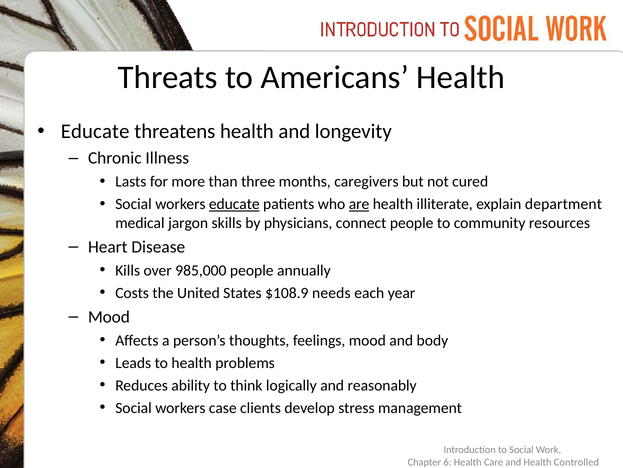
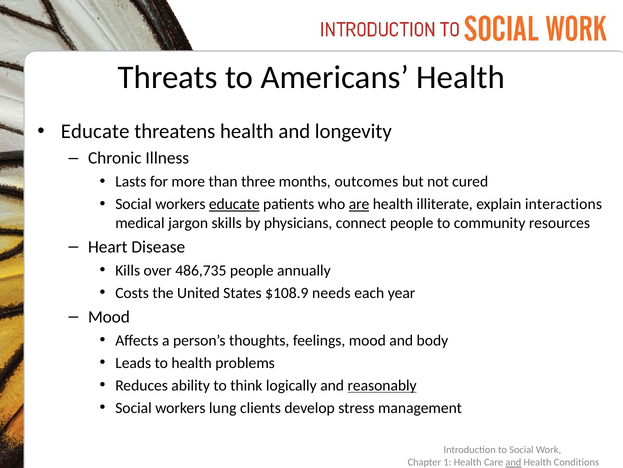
caregivers: caregivers -> outcomes (366, 181)
department: department -> interactions (563, 204)
985,000: 985,000 -> 486,735 (201, 270)
reasonably underline: none -> present (382, 385)
case: case -> lung (223, 407)
6: 6 -> 1 (447, 462)
and underline: none -> present (513, 462)
Controlled: Controlled -> Conditions (576, 462)
